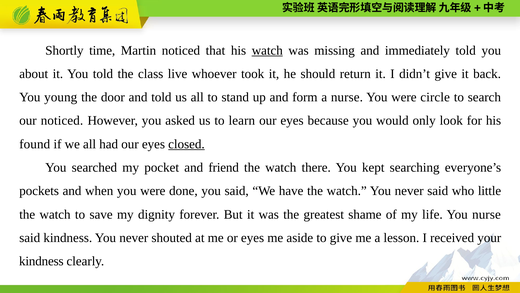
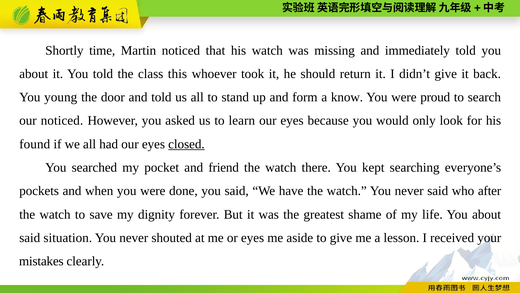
watch underline: present -> none (267, 50)
live: live -> this (177, 74)
a nurse: nurse -> know (347, 97)
circle: circle -> proud (435, 97)
little: little -> after (490, 191)
life You nurse: nurse -> about (487, 214)
said kindness: kindness -> situation (68, 238)
kindness: kindness -> mistakes (41, 261)
